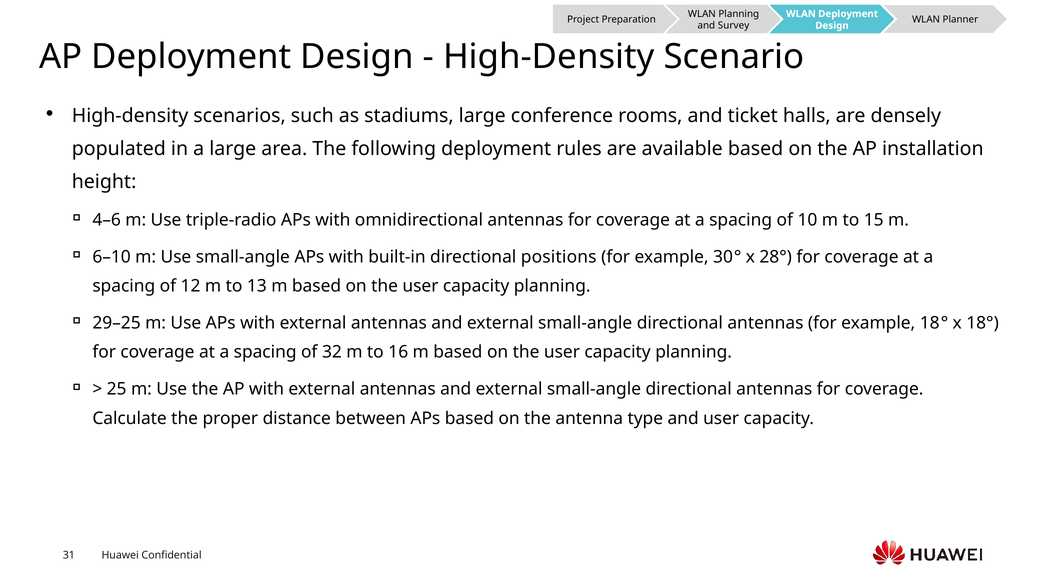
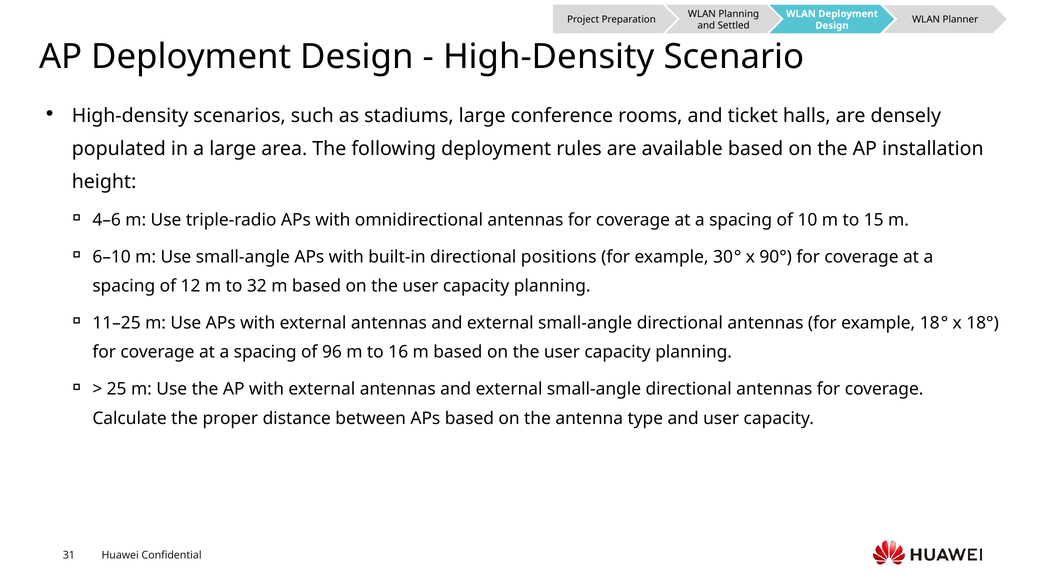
Survey: Survey -> Settled (734, 26)
28°: 28° -> 90° (776, 257)
13: 13 -> 32 (257, 286)
29–25: 29–25 -> 11–25 (117, 323)
32: 32 -> 96 (332, 352)
